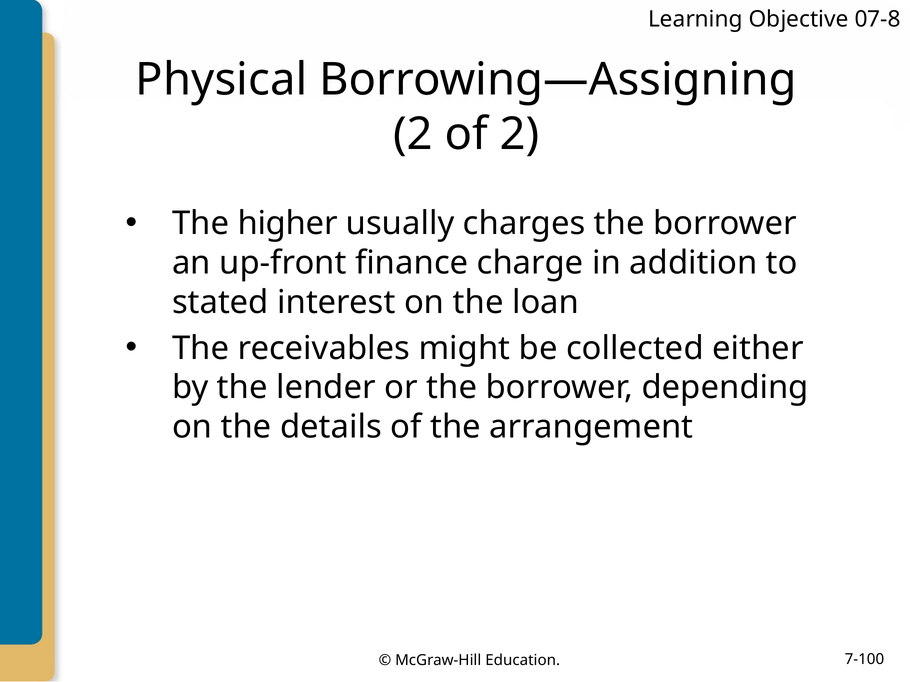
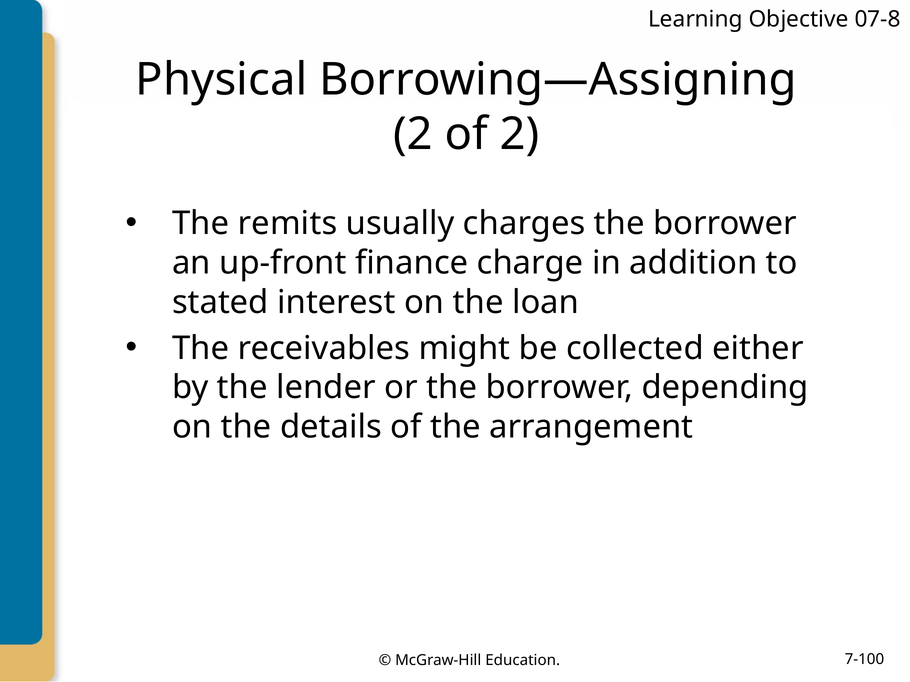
higher: higher -> remits (288, 224)
